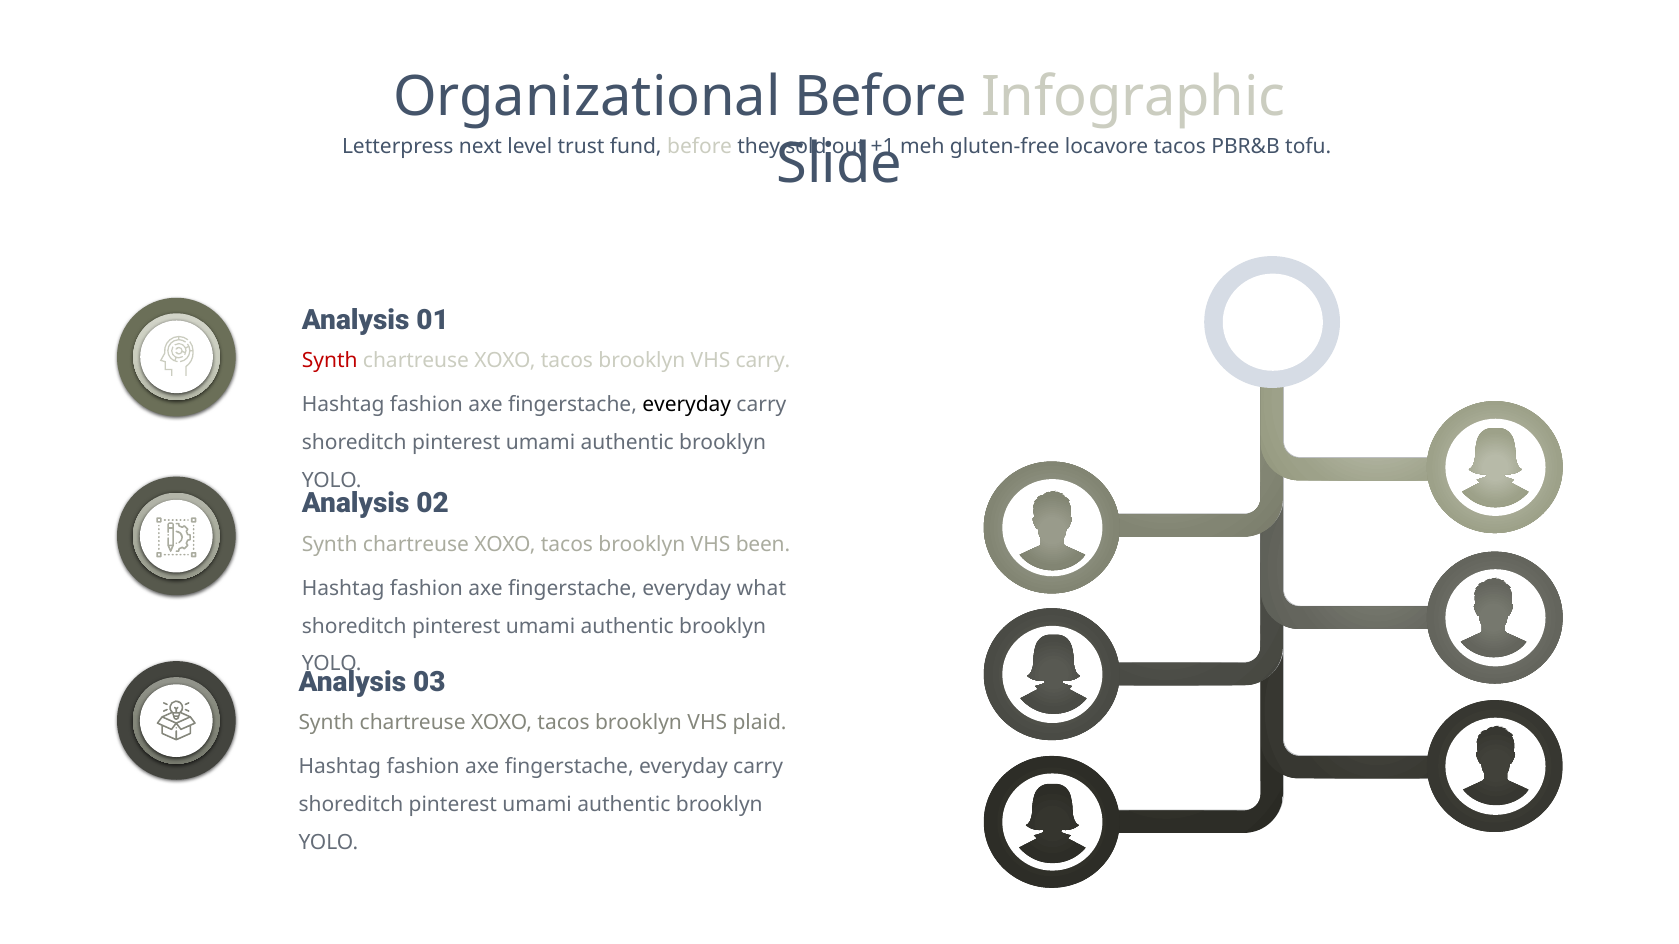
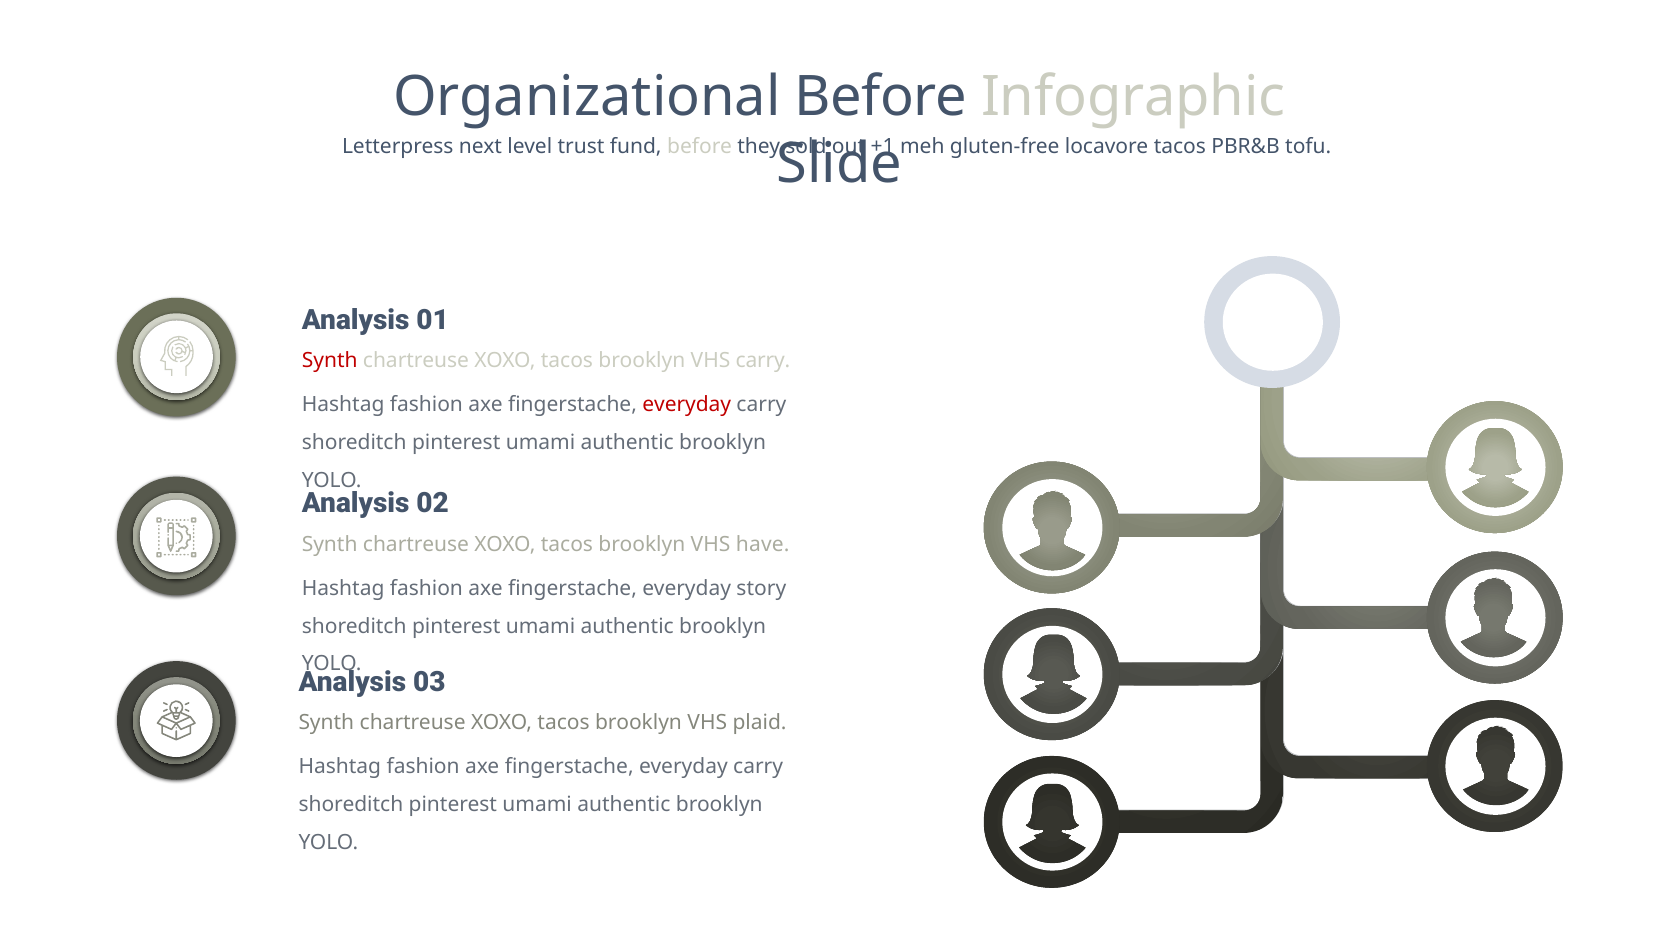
everyday colour: black -> red (687, 405)
been: been -> have (763, 544)
what: what -> story (761, 589)
